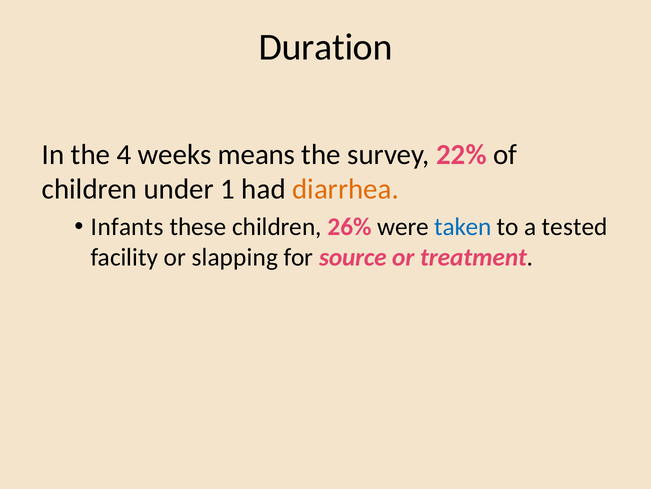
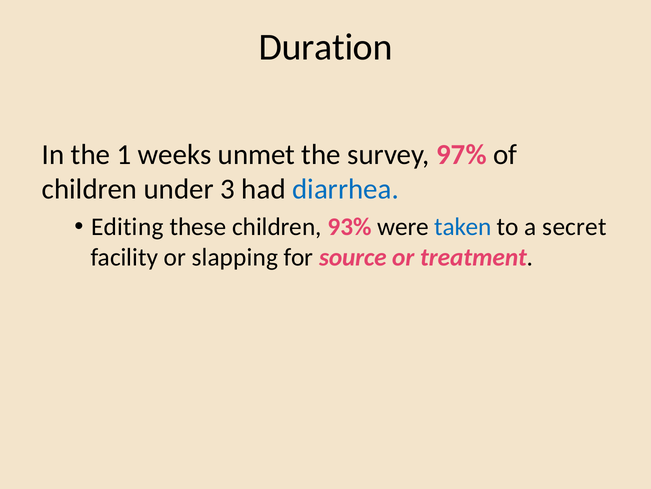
4: 4 -> 1 (124, 154)
means: means -> unmet (257, 154)
22%: 22% -> 97% (461, 154)
1: 1 -> 3 (228, 189)
diarrhea colour: orange -> blue (346, 189)
Infants: Infants -> Editing (127, 227)
26%: 26% -> 93% (350, 227)
tested: tested -> secret (575, 227)
